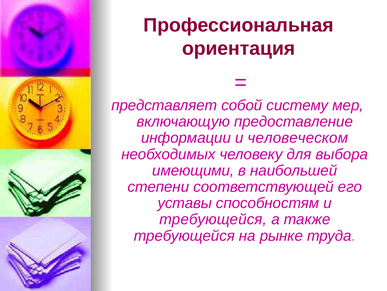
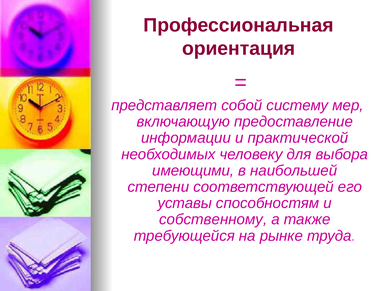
человеческом: человеческом -> практической (298, 138)
требующейся: требующейся -> собственному (213, 219)
